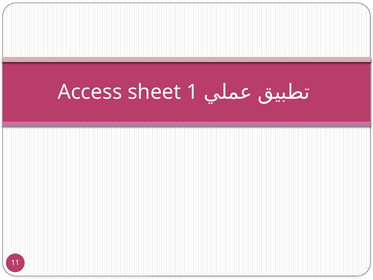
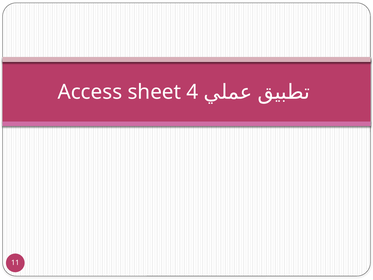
1: 1 -> 4 (192, 92)
